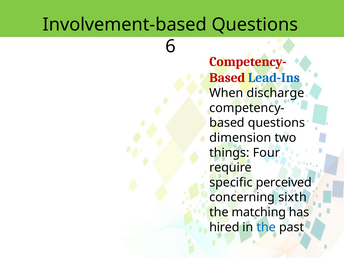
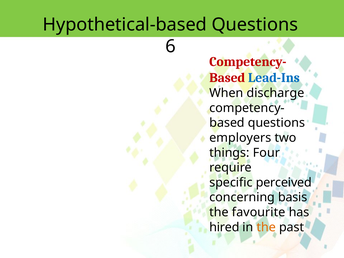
Involvement-based: Involvement-based -> Hypothetical-based (125, 25)
dimension: dimension -> employers (240, 138)
sixth: sixth -> basis (293, 197)
matching: matching -> favourite (259, 212)
the colour: blue -> orange (266, 227)
